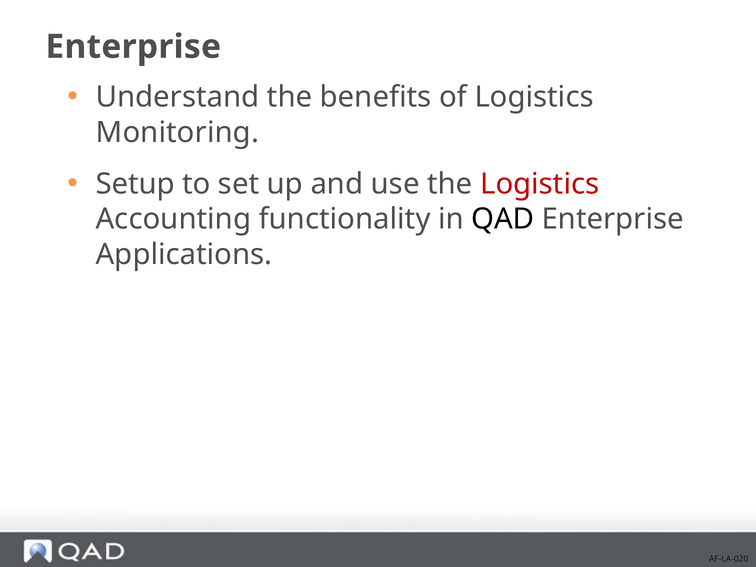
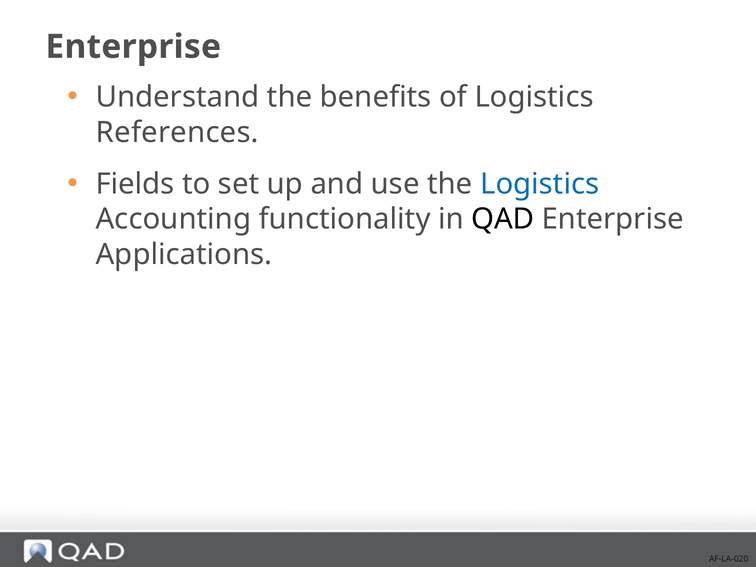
Monitoring: Monitoring -> References (177, 133)
Setup: Setup -> Fields (135, 184)
Logistics colour: red -> blue (540, 184)
